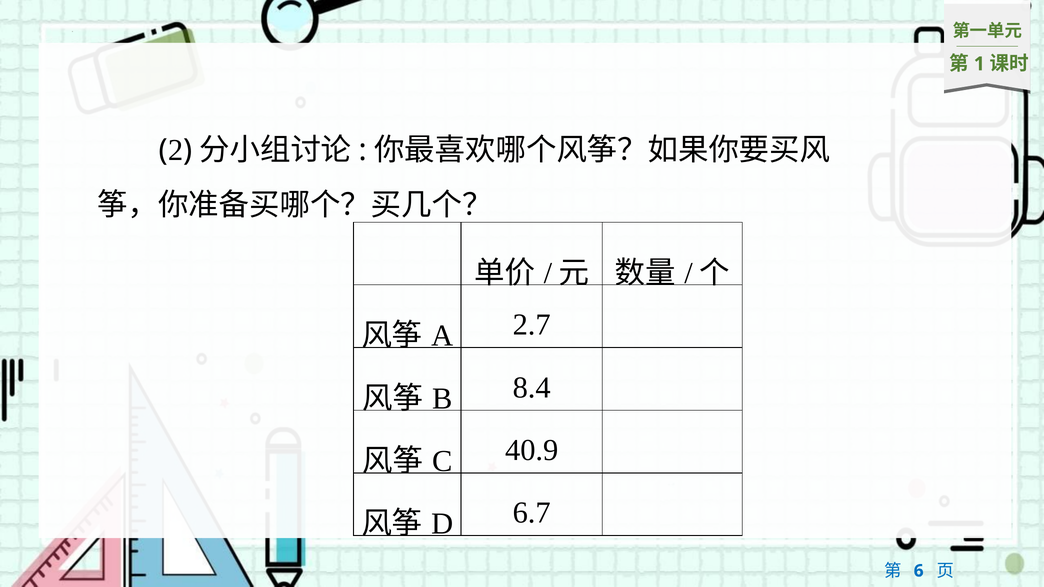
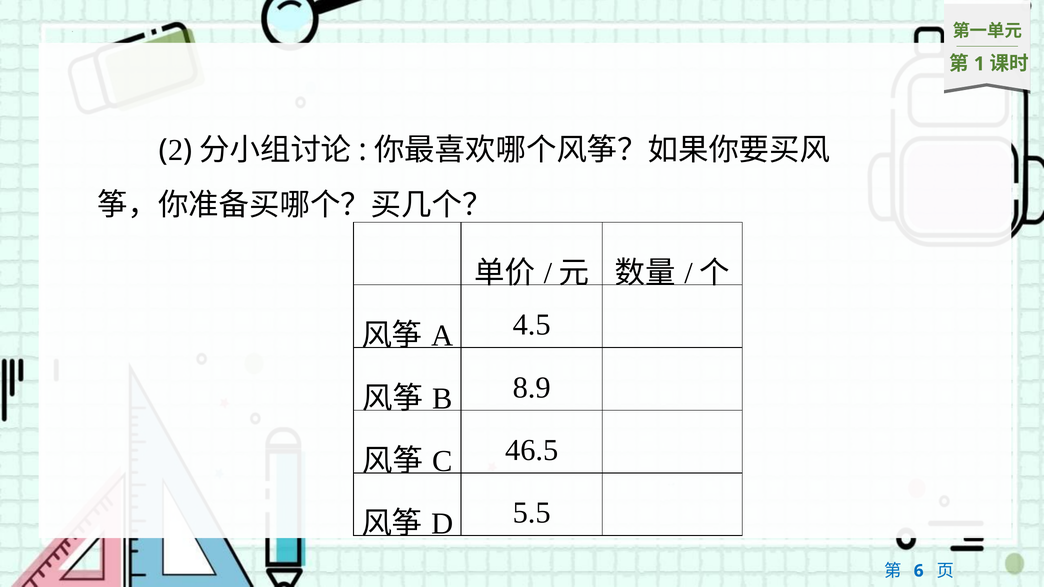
2.7: 2.7 -> 4.5 (532, 325)
8.4: 8.4 -> 8.9 (532, 388)
40.9: 40.9 -> 46.5 (532, 450)
6.7: 6.7 -> 5.5 (532, 513)
